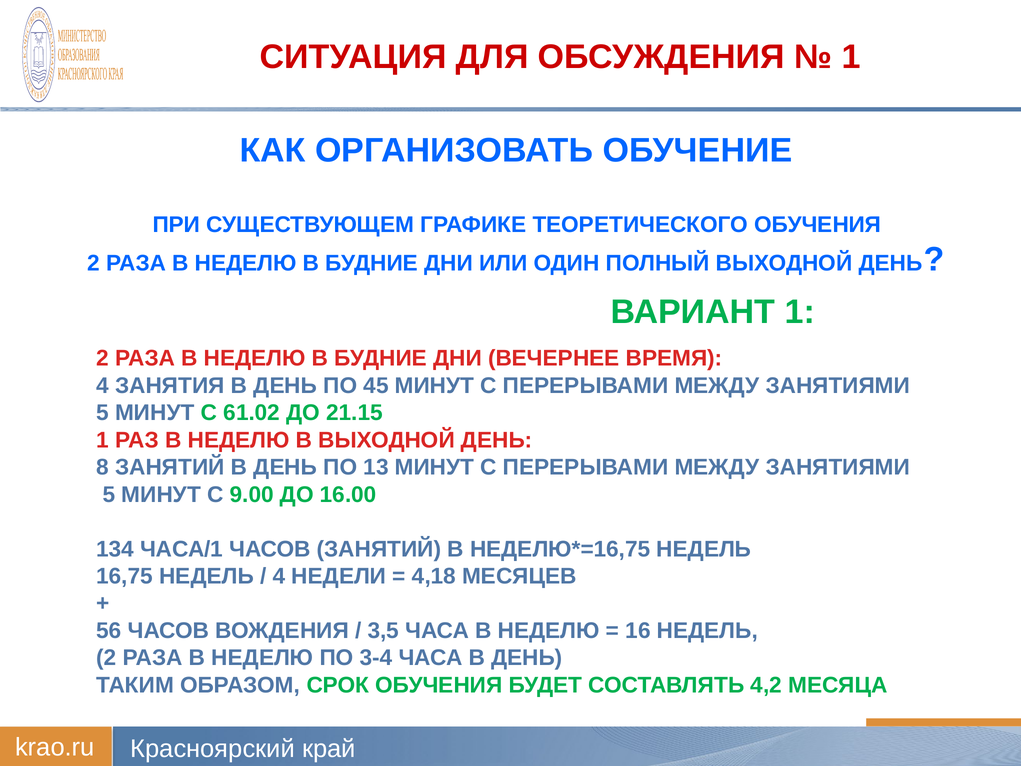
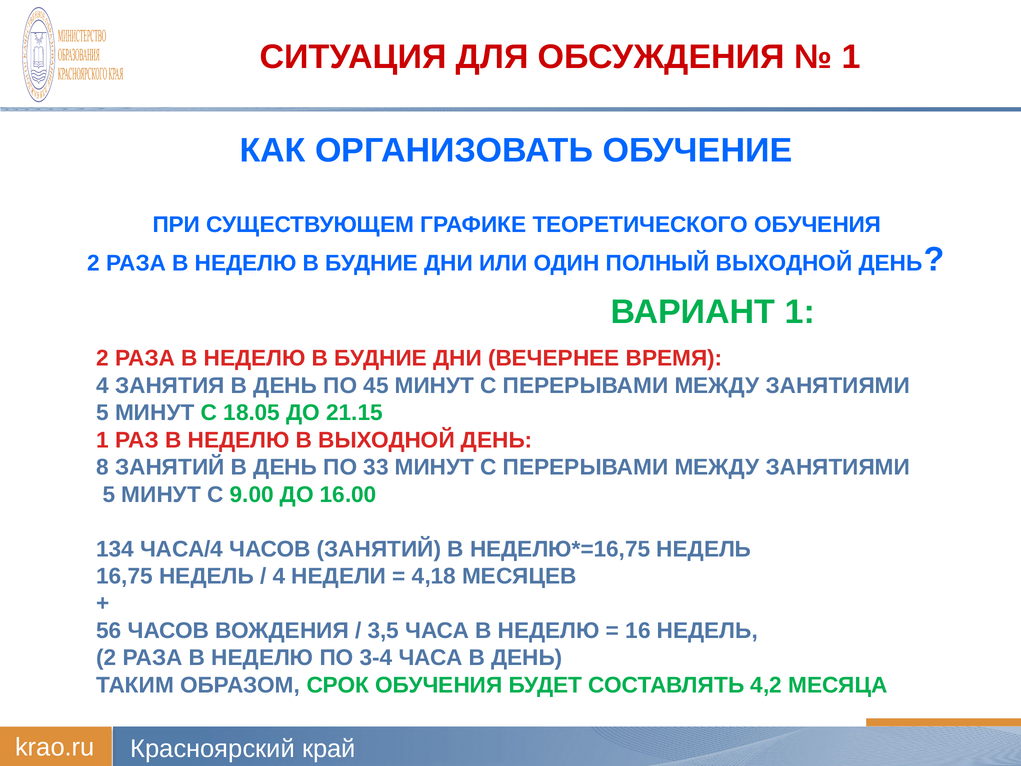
61.02: 61.02 -> 18.05 (252, 413)
13: 13 -> 33 (376, 467)
ЧАСА/1: ЧАСА/1 -> ЧАСА/4 (182, 549)
